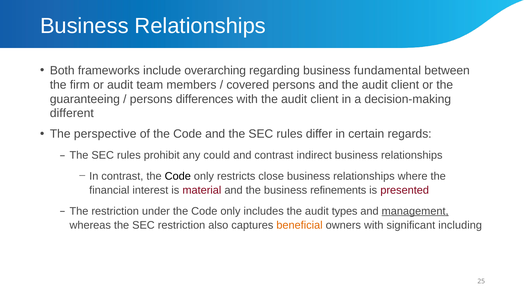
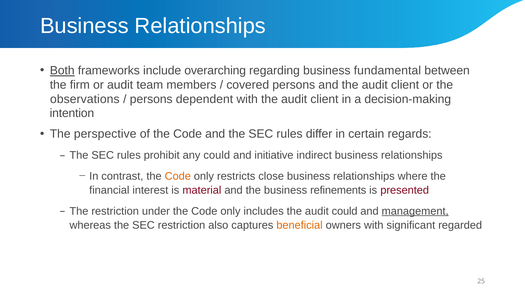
Both underline: none -> present (62, 71)
guaranteeing: guaranteeing -> observations (85, 99)
differences: differences -> dependent (204, 99)
different: different -> intention (72, 113)
and contrast: contrast -> initiative (274, 156)
Code colour: black -> orange (178, 176)
audit types: types -> could (345, 211)
including: including -> regarded (460, 226)
